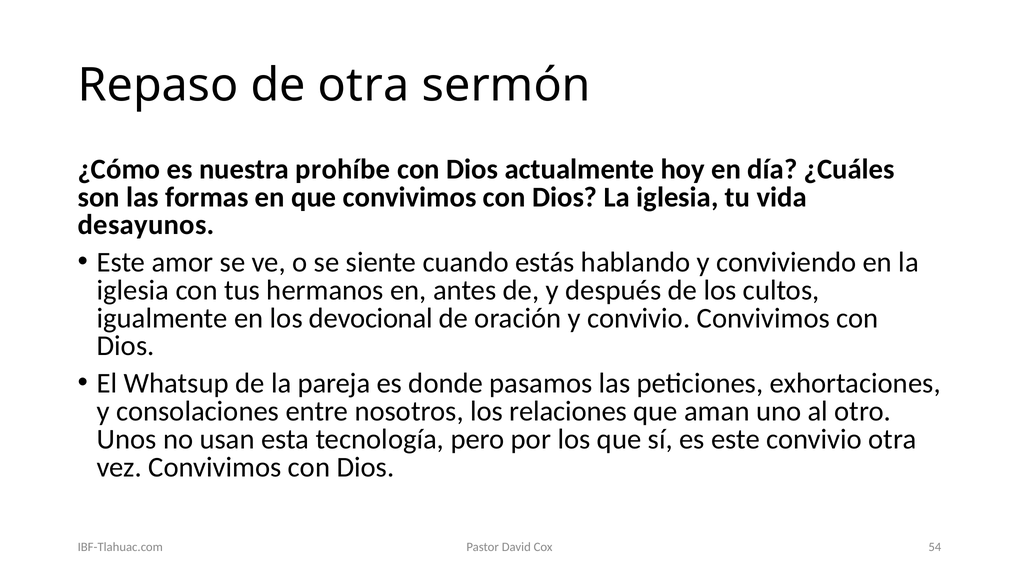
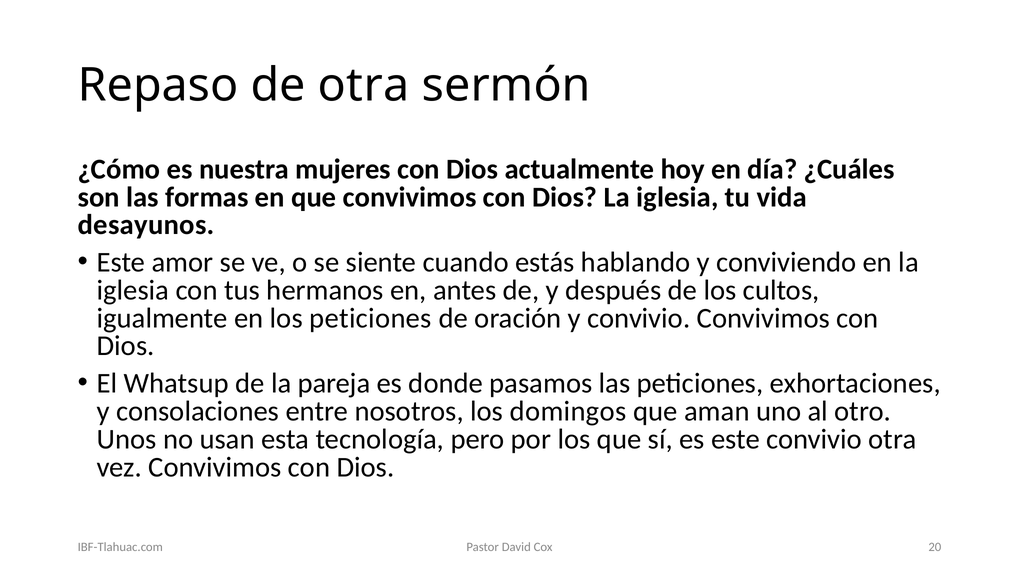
prohíbe: prohíbe -> mujeres (343, 169)
los devocional: devocional -> peticiones (371, 318)
relaciones: relaciones -> domingos (568, 411)
54: 54 -> 20 (935, 547)
